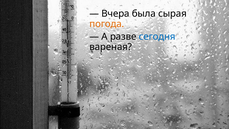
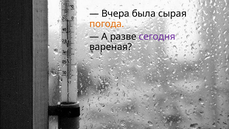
сегодня colour: blue -> purple (157, 37)
